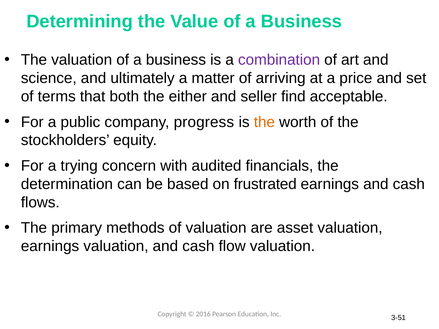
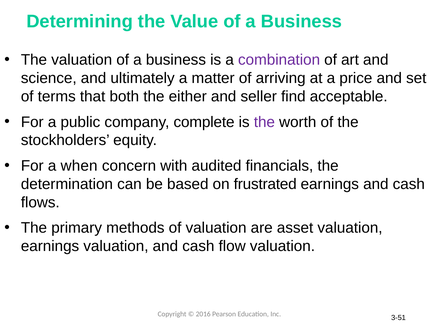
progress: progress -> complete (204, 122)
the colour: orange -> purple (264, 122)
trying: trying -> when (79, 166)
